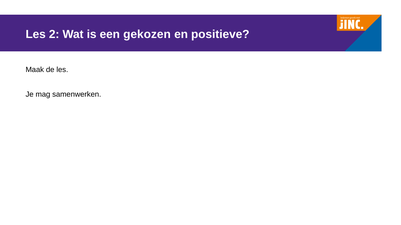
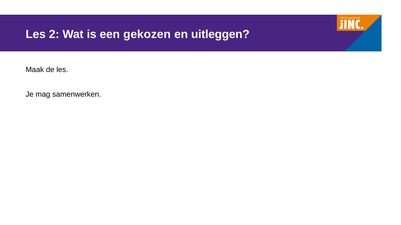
positieve: positieve -> uitleggen (220, 34)
